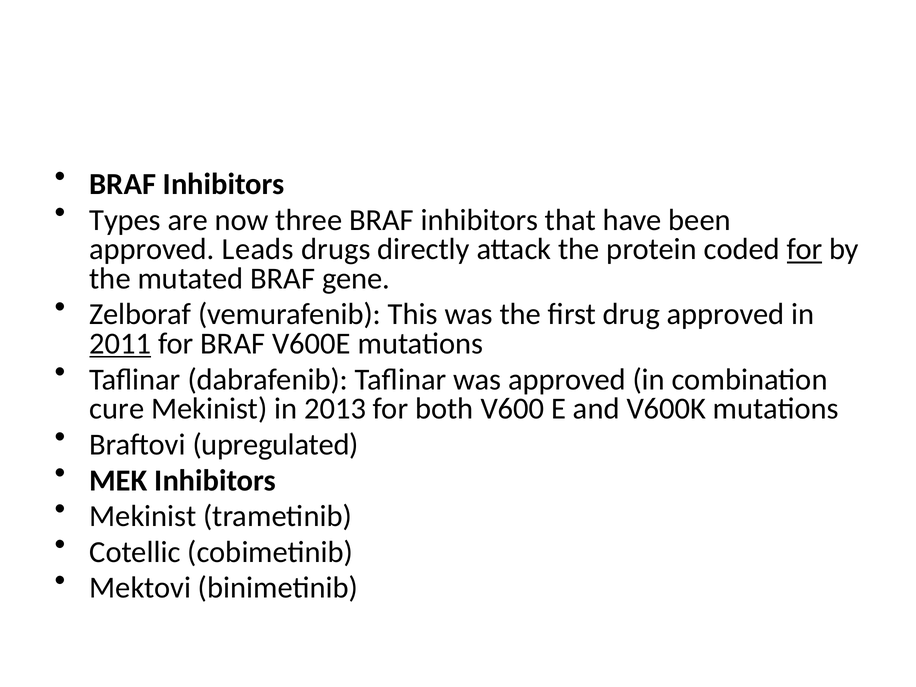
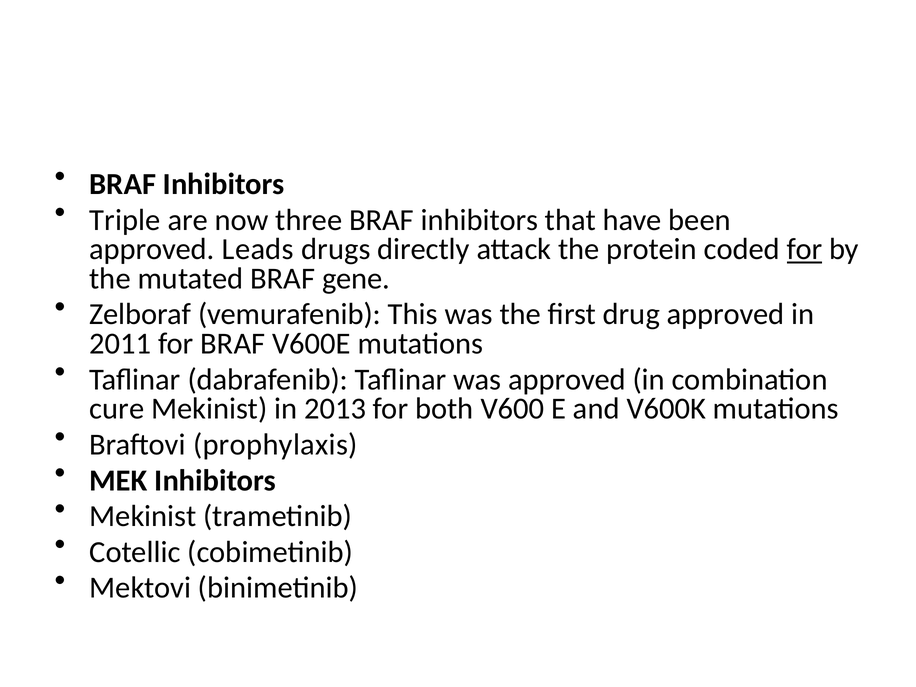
Types: Types -> Triple (125, 220)
2011 underline: present -> none (120, 344)
upregulated: upregulated -> prophylaxis (275, 445)
